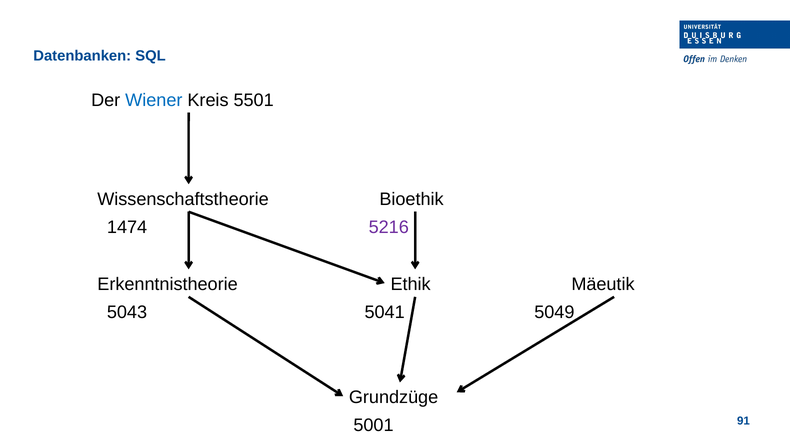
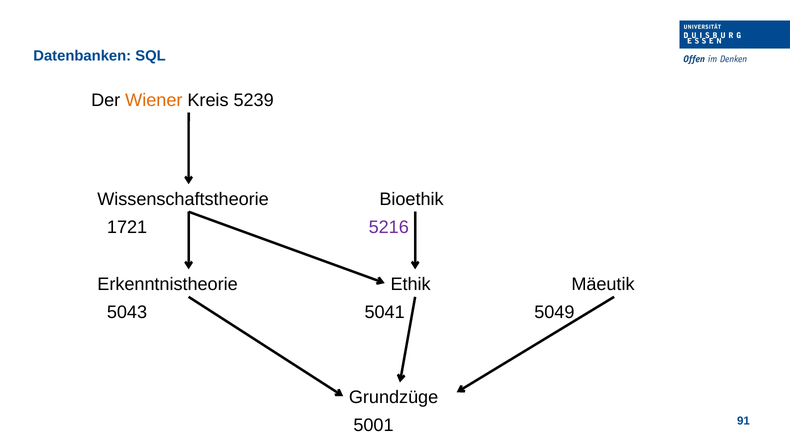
Wiener colour: blue -> orange (154, 100)
5501: 5501 -> 5239 (254, 100)
1474: 1474 -> 1721 (127, 227)
